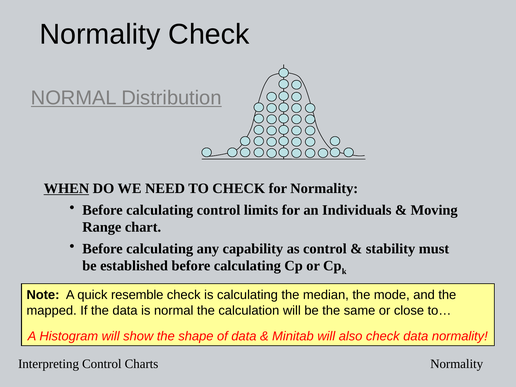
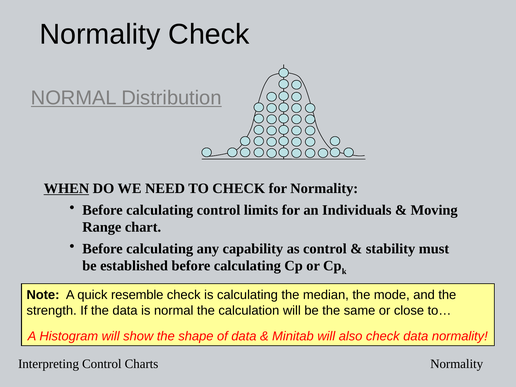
mapped: mapped -> strength (52, 310)
